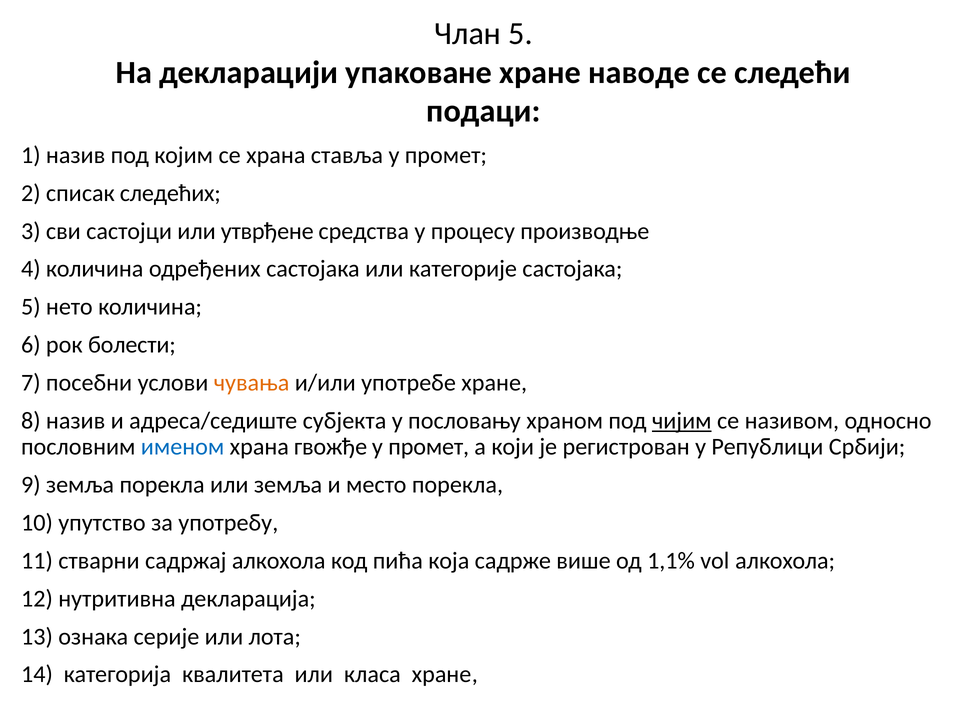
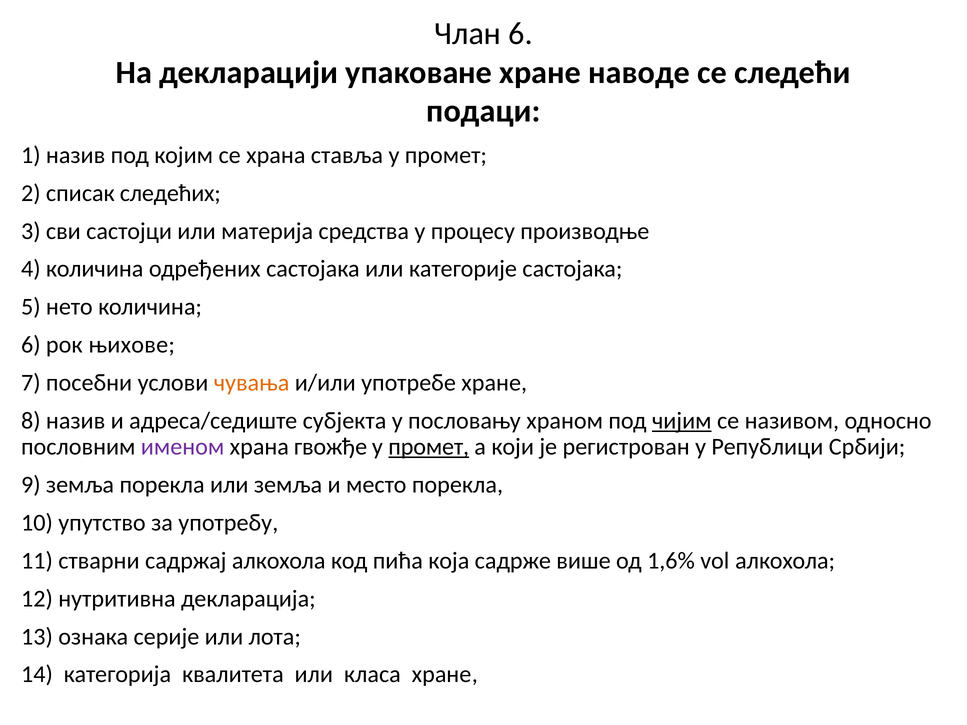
Члан 5: 5 -> 6 (521, 34)
утврђене: утврђене -> материја (267, 231)
болести: болести -> њихoвe (132, 345)
именом colour: blue -> purple (183, 447)
промет underline: none -> present (429, 447)
1,1%: 1,1% -> 1,6% (671, 561)
